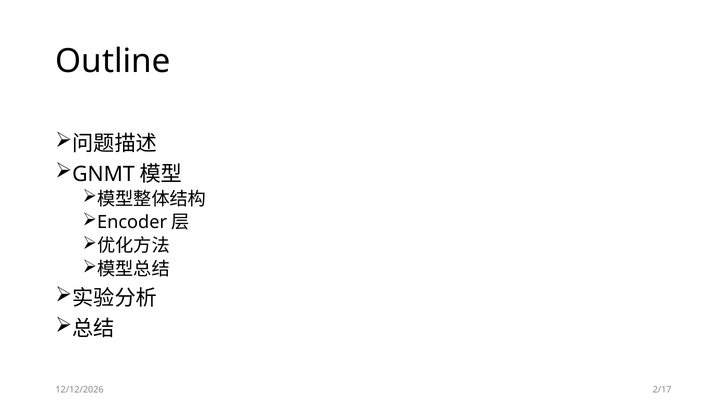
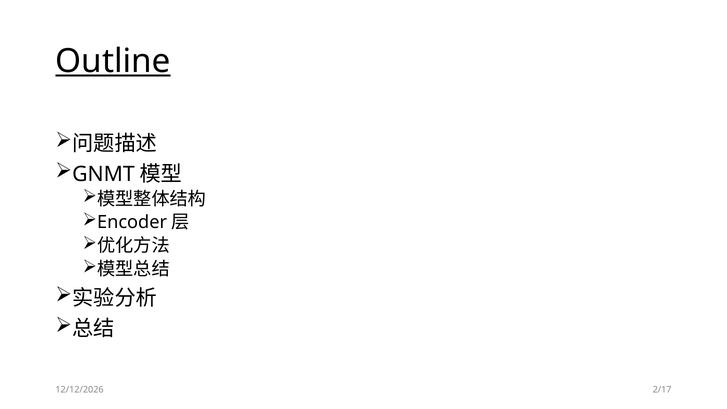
Outline underline: none -> present (113, 61)
